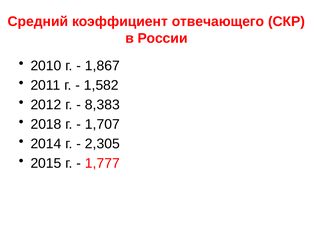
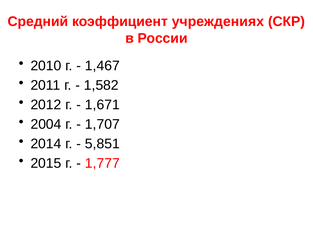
отвечающего: отвечающего -> учреждениях (218, 22)
1,867: 1,867 -> 1,467 (102, 66)
8,383: 8,383 -> 1,671 (102, 105)
2018: 2018 -> 2004 (46, 124)
2,305: 2,305 -> 5,851 (102, 144)
